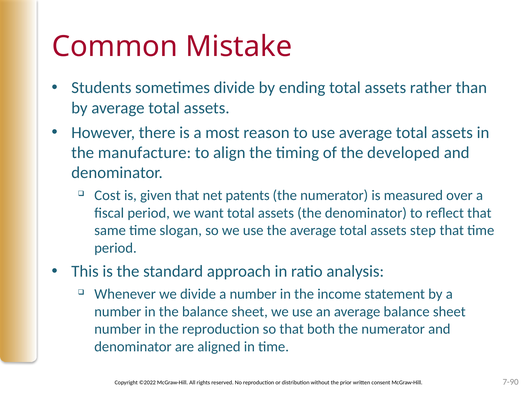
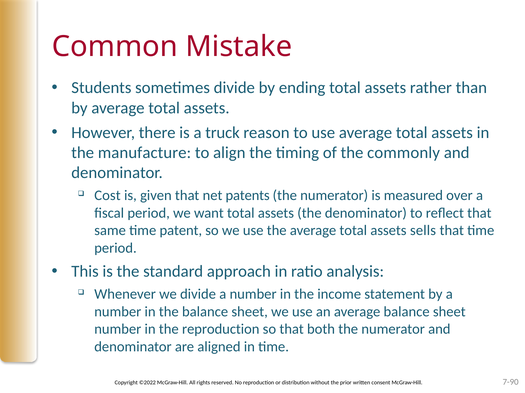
most: most -> truck (223, 133)
developed: developed -> commonly (404, 153)
slogan: slogan -> patent (181, 231)
step: step -> sells (423, 231)
